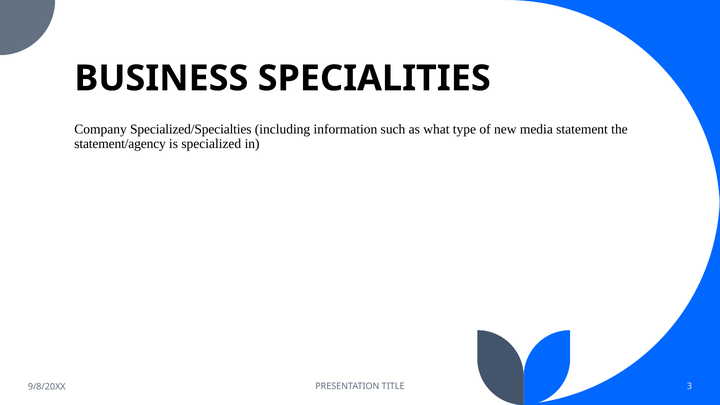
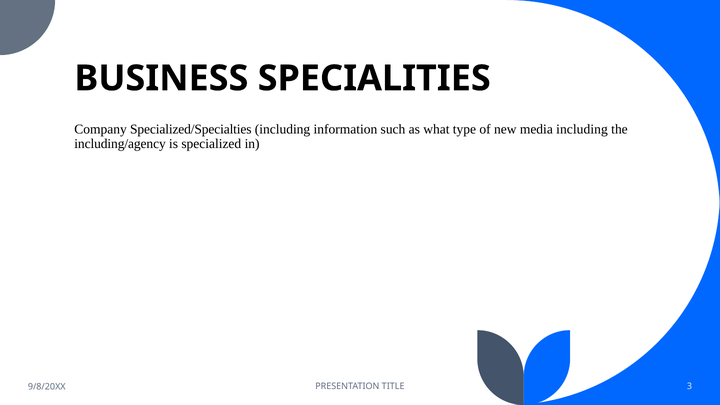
media statement: statement -> including (582, 129)
statement/agency: statement/agency -> including/agency (120, 144)
